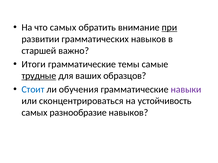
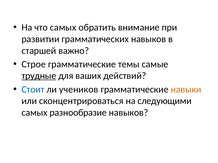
при underline: present -> none (169, 28)
Итоги: Итоги -> Строе (34, 64)
образцов: образцов -> действий (125, 76)
обучения: обучения -> учеников (79, 90)
навыки colour: purple -> orange (186, 90)
устойчивость: устойчивость -> следующими (165, 101)
